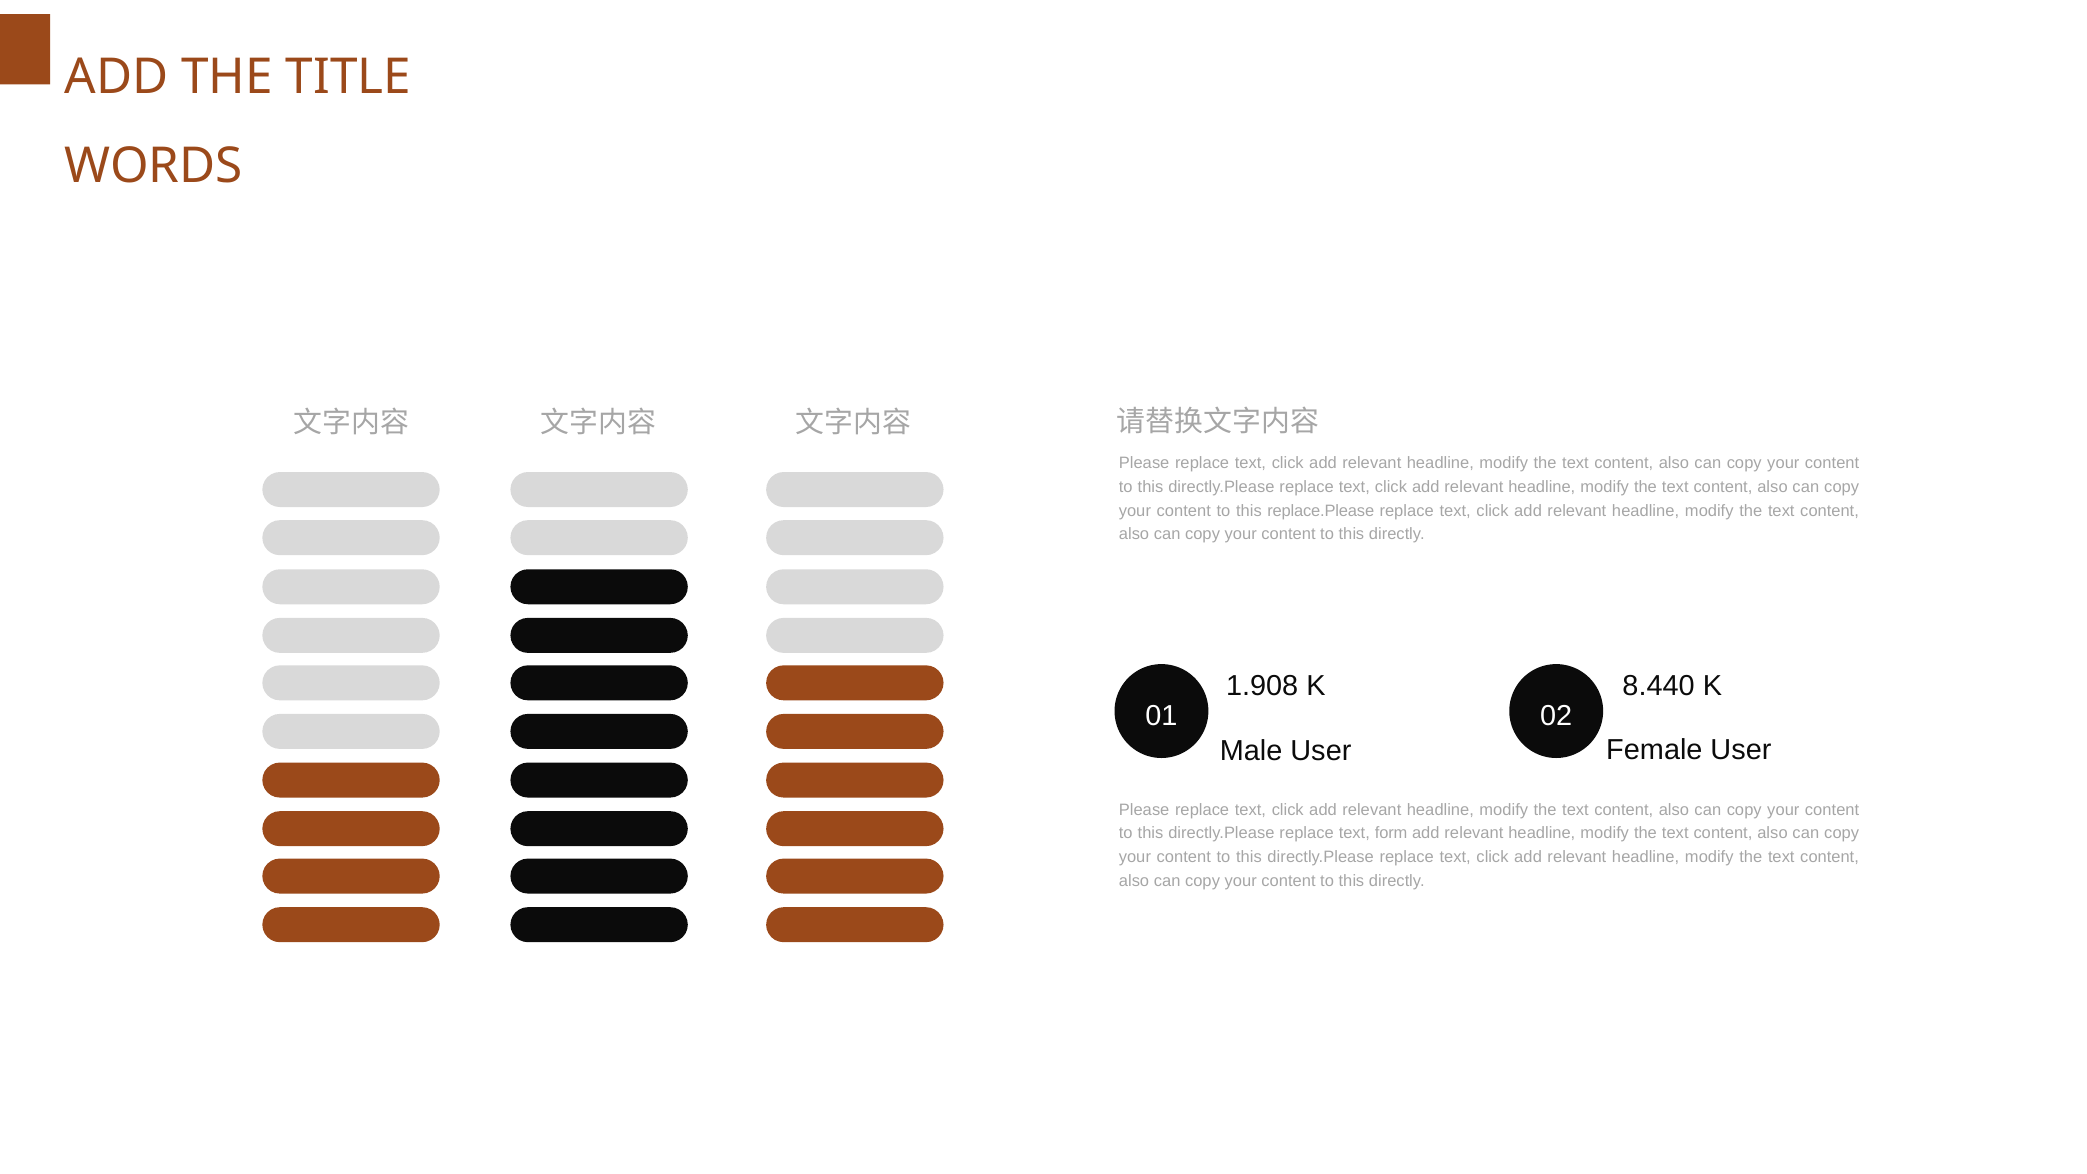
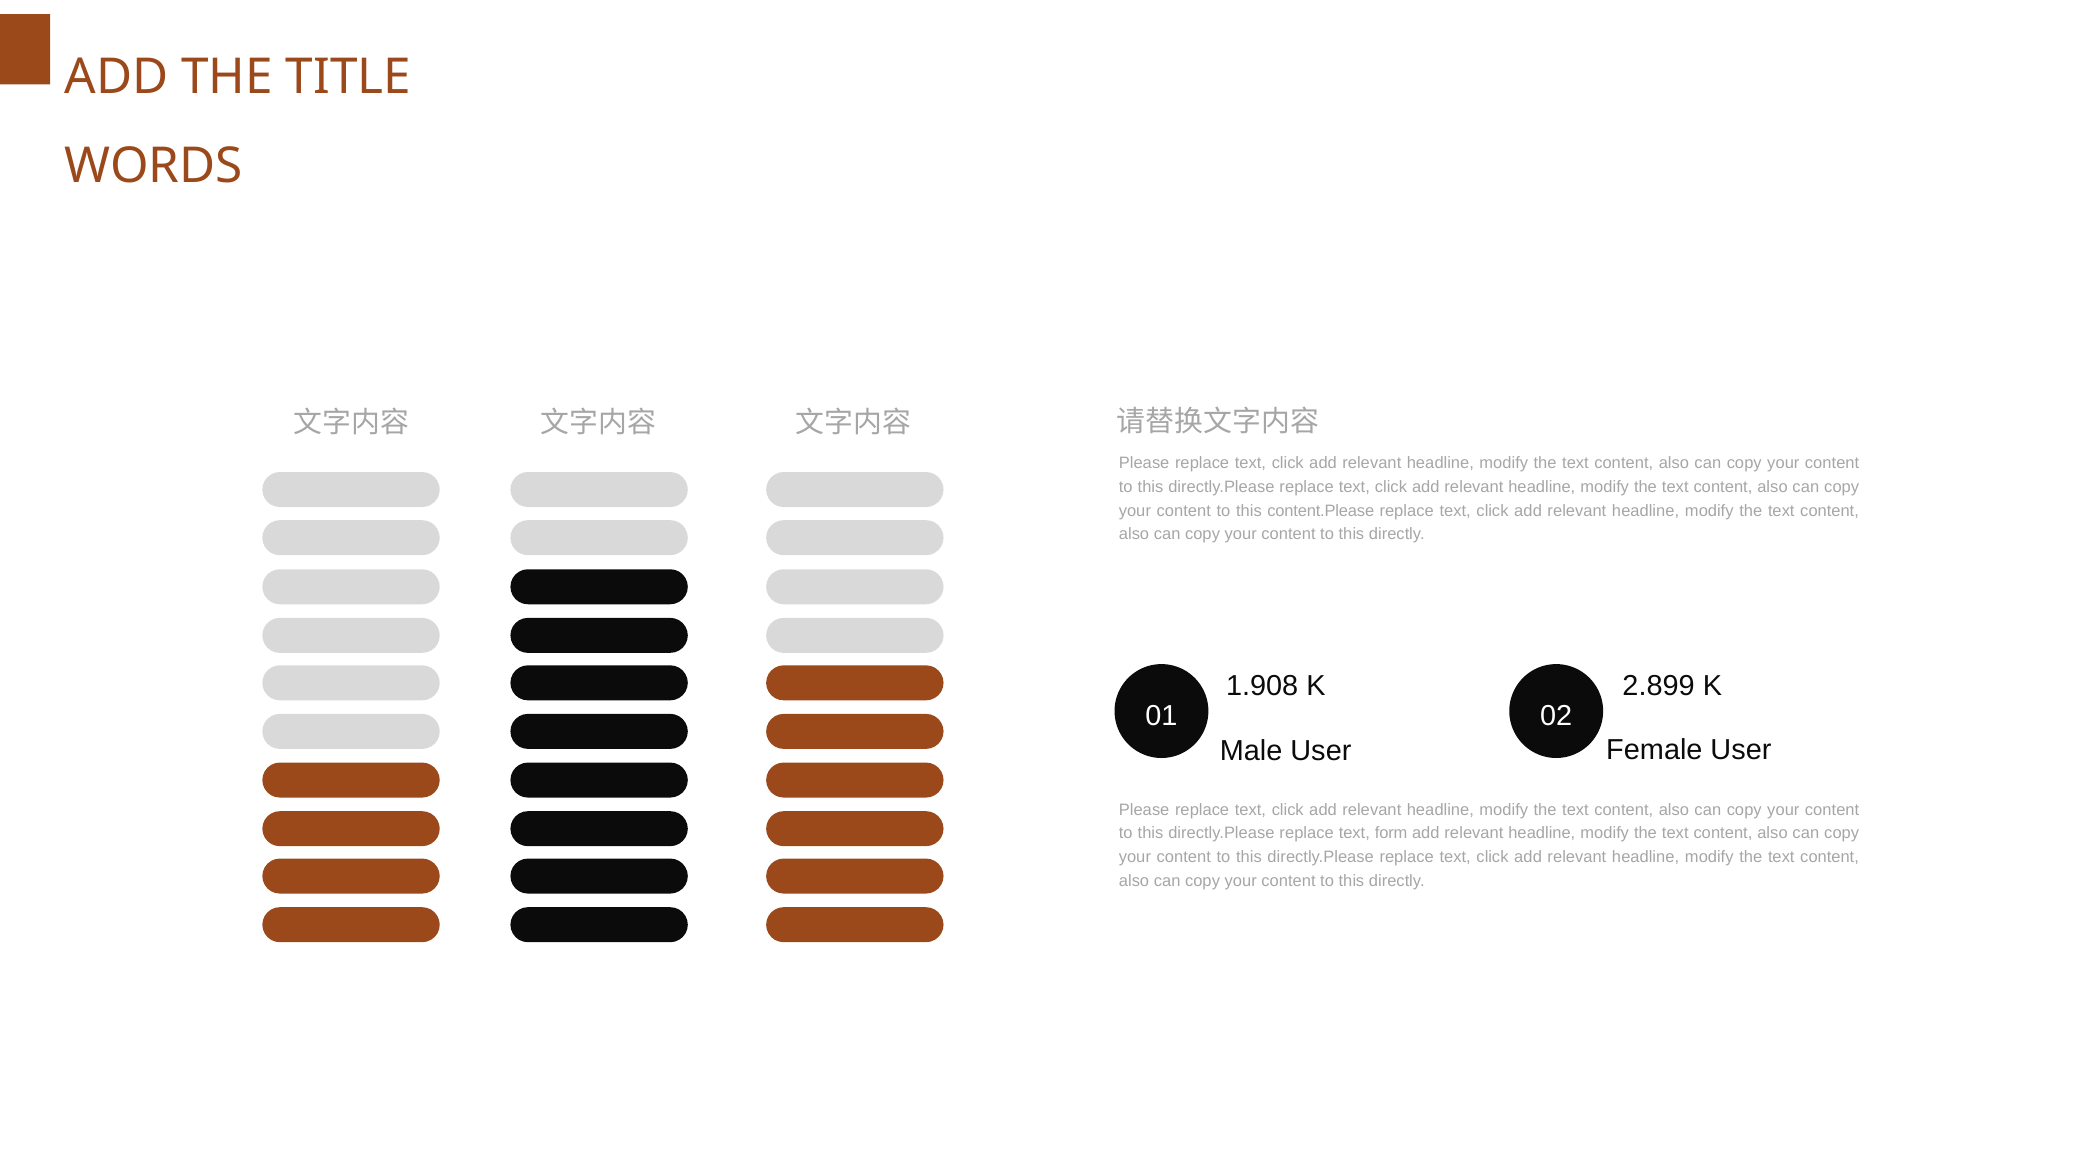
replace.Please: replace.Please -> content.Please (1321, 511)
8.440: 8.440 -> 2.899 (1659, 686)
